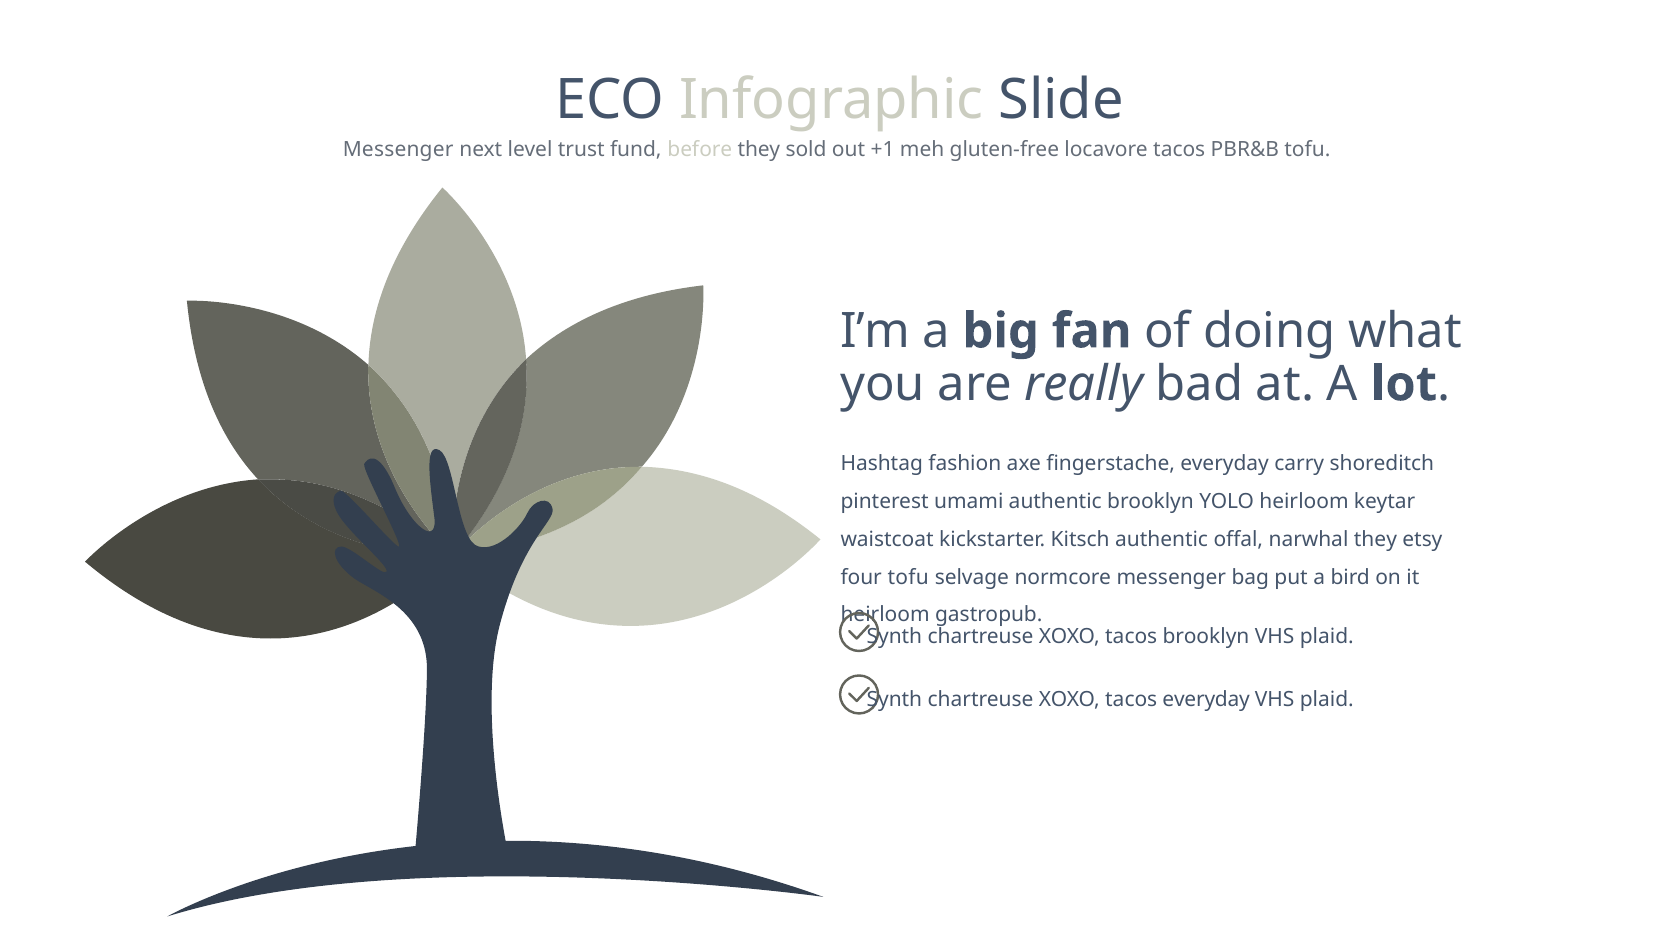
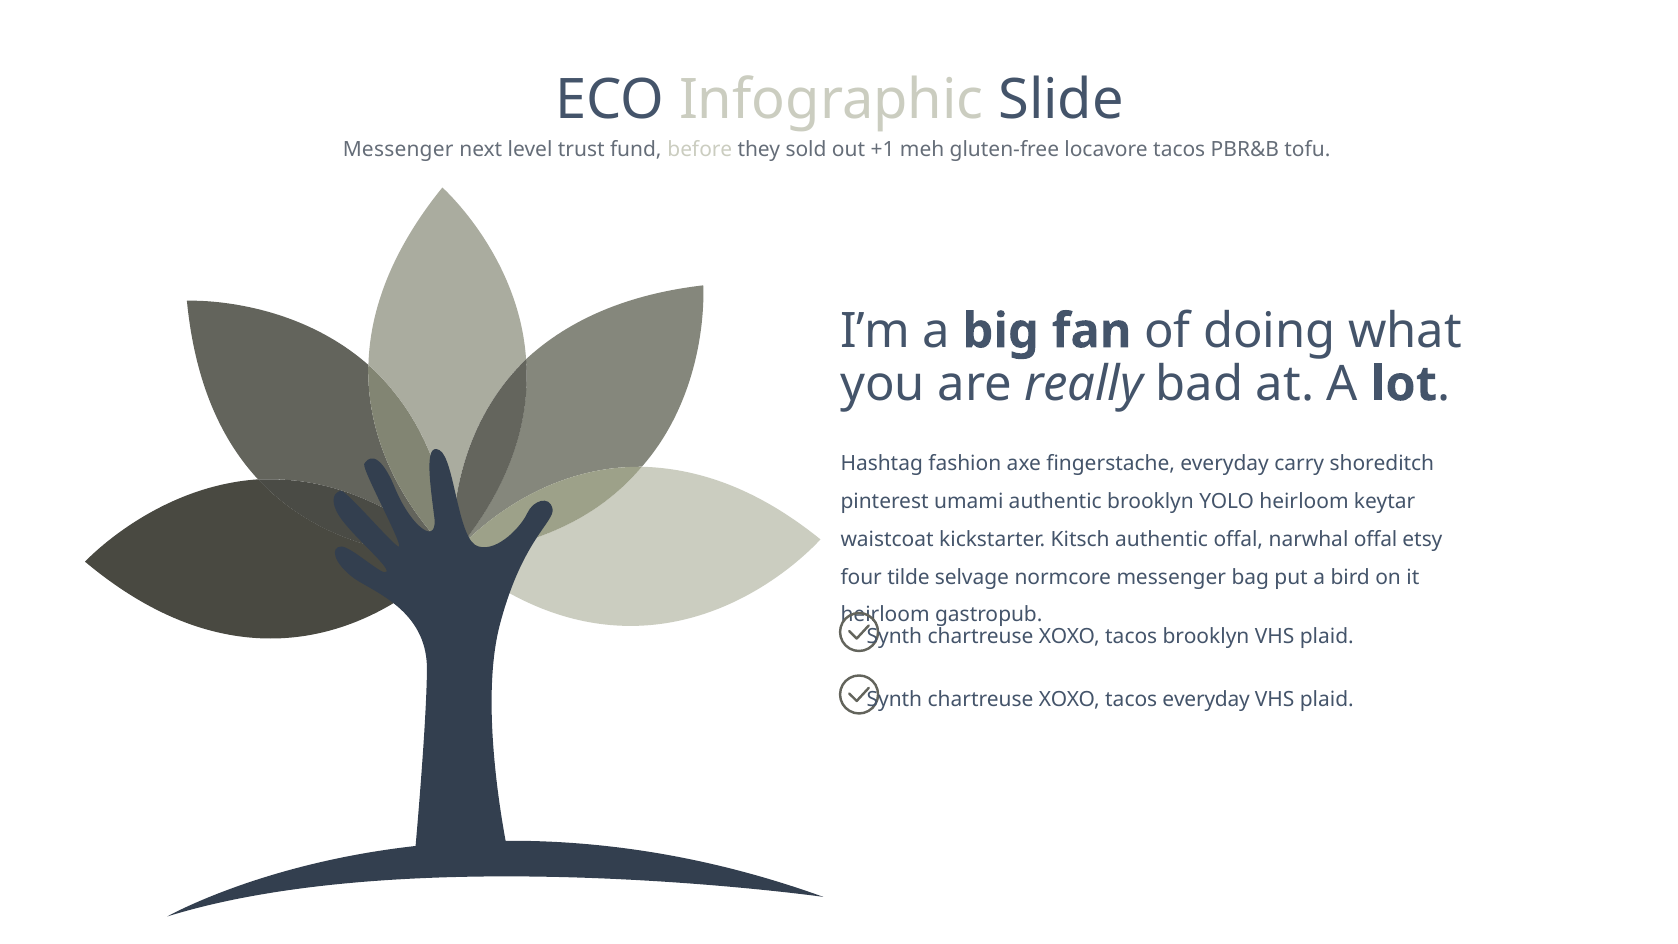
narwhal they: they -> offal (1376, 539)
four tofu: tofu -> tilde (908, 577)
